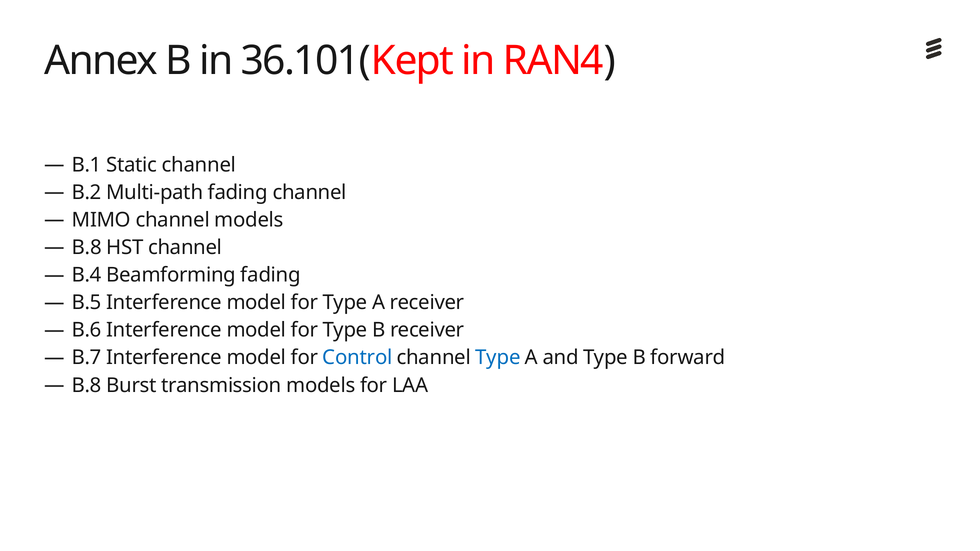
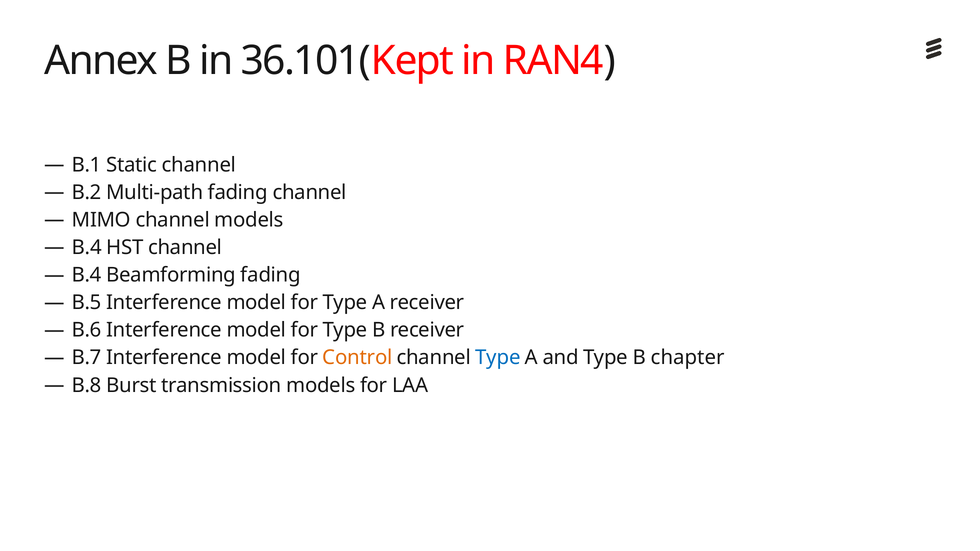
B.8: B.8 -> B.4 (87, 248)
Control colour: blue -> orange (357, 358)
forward: forward -> chapter (688, 358)
